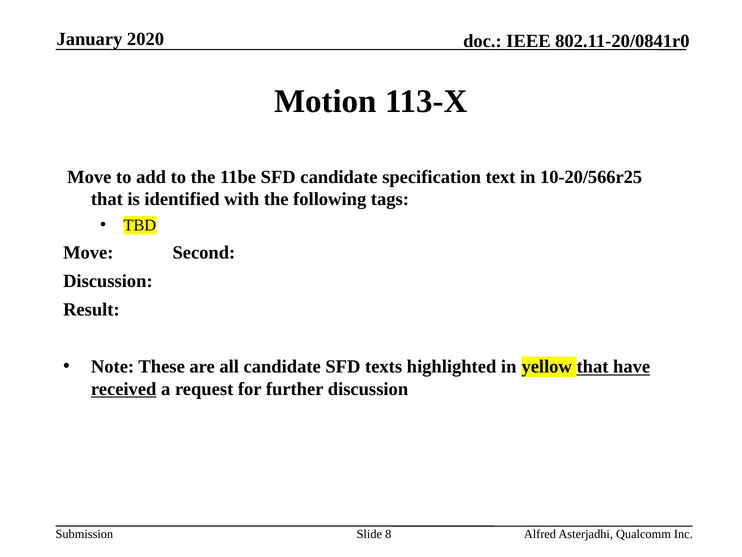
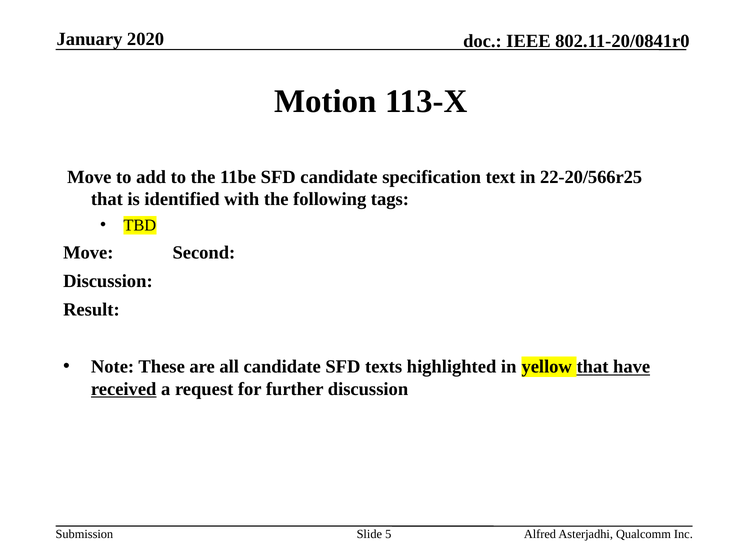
10-20/566r25: 10-20/566r25 -> 22-20/566r25 (591, 177)
8: 8 -> 5 (388, 534)
